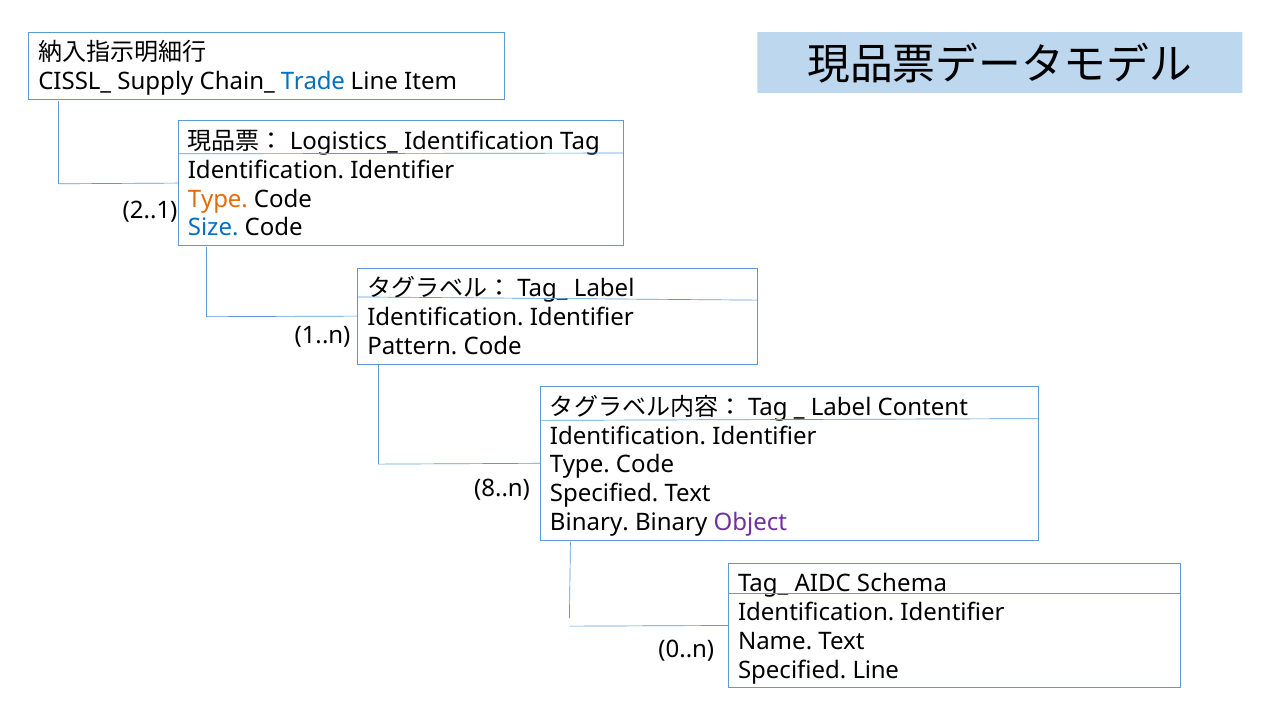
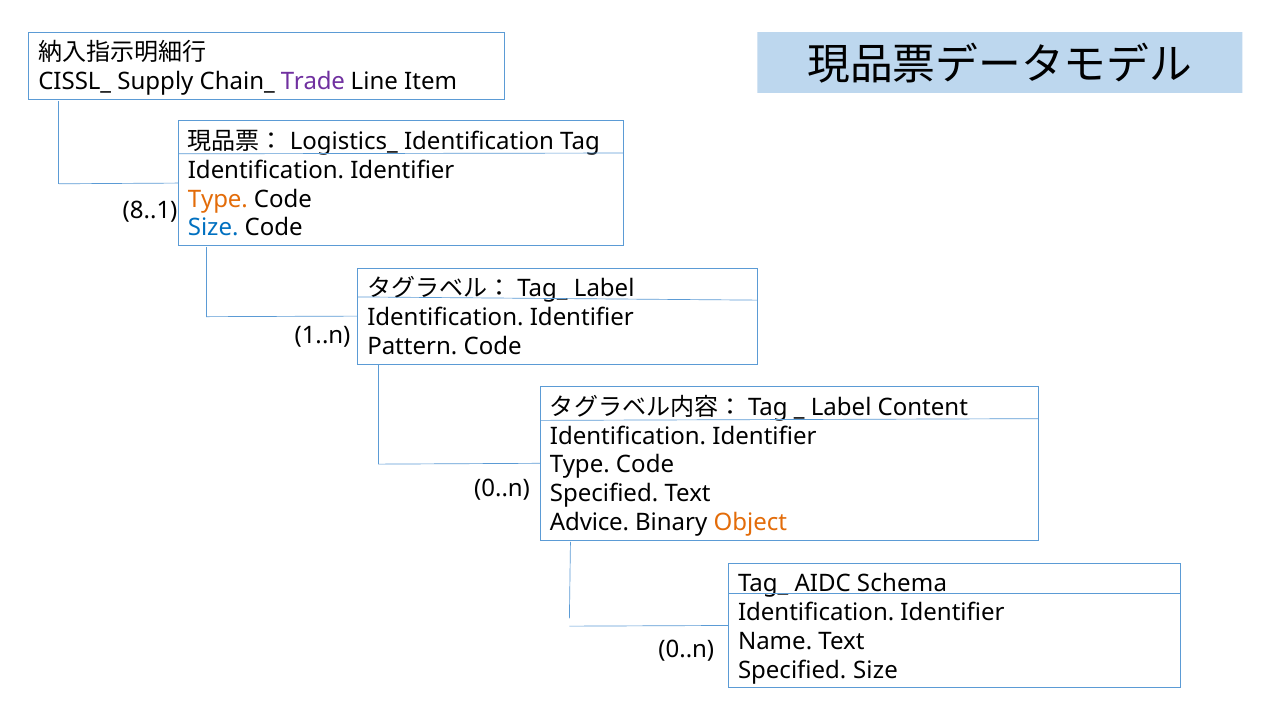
Trade colour: blue -> purple (313, 82)
2..1: 2..1 -> 8..1 (150, 210)
8..n: 8..n -> 0..n (502, 488)
Binary: Binary -> Advice (589, 523)
Object colour: purple -> orange (750, 523)
Specified Line: Line -> Size (876, 671)
